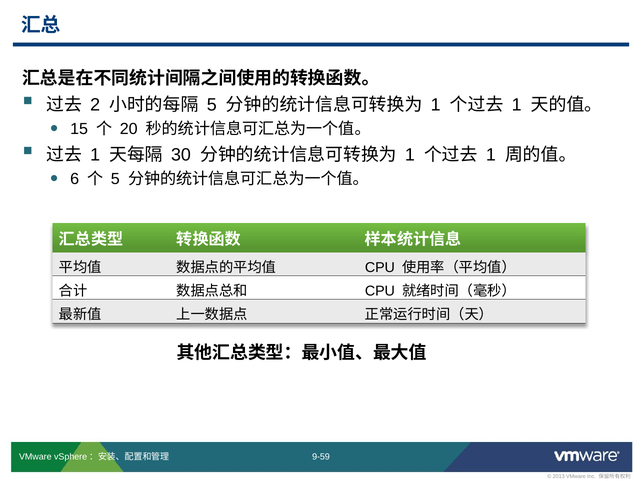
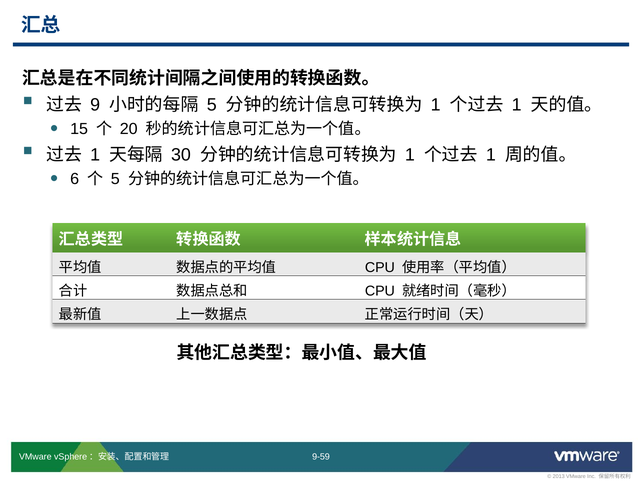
2: 2 -> 9 (95, 105)
